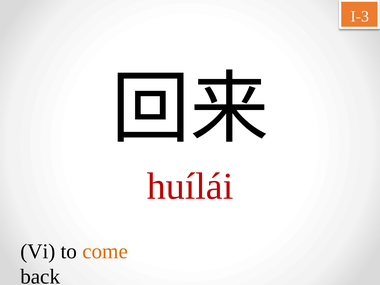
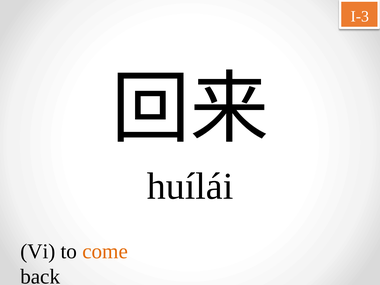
huílái colour: red -> black (190, 186)
